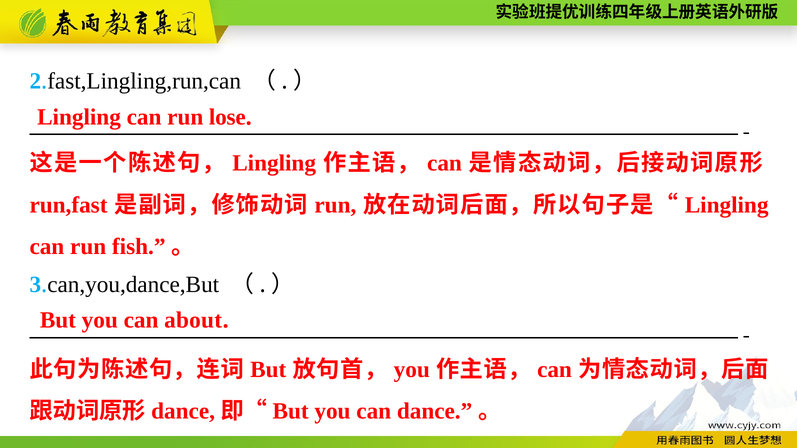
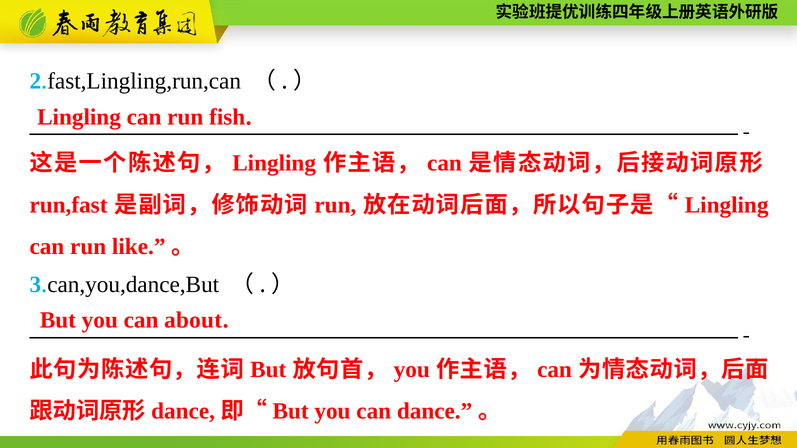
lose: lose -> fish (227, 117)
fish: fish -> like (139, 247)
